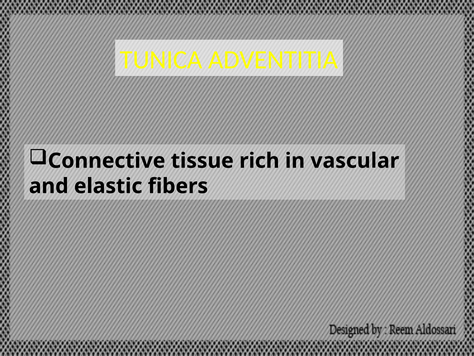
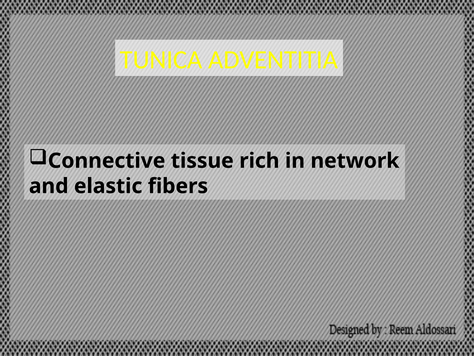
vascular: vascular -> network (355, 161)
